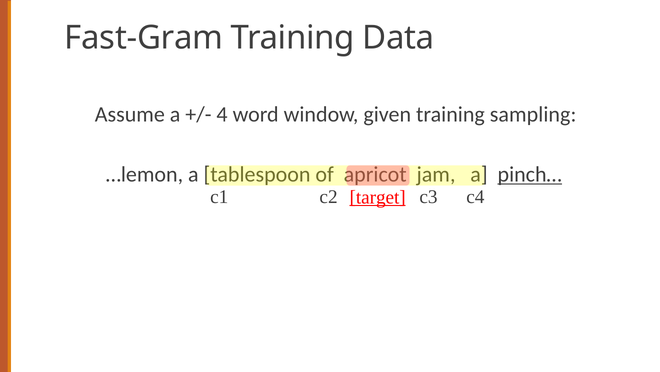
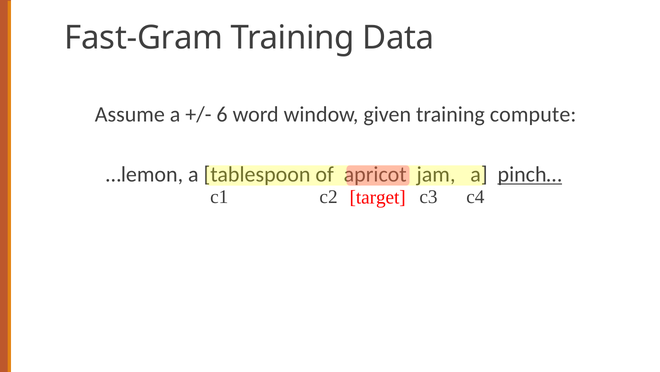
4: 4 -> 6 (222, 114)
sampling: sampling -> compute (533, 114)
target underline: present -> none (378, 197)
